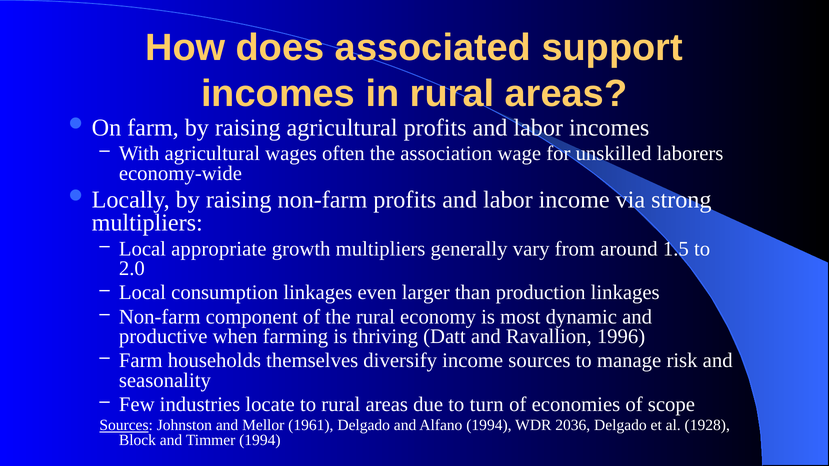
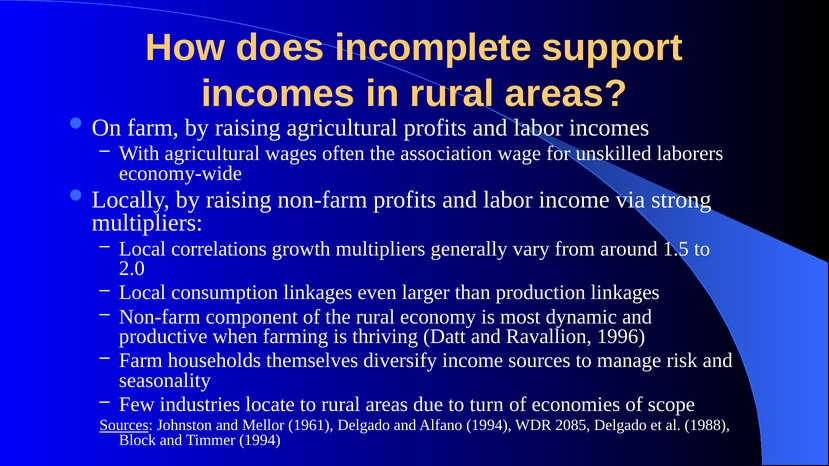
associated: associated -> incomplete (433, 48)
appropriate: appropriate -> correlations (219, 249)
2036: 2036 -> 2085 (573, 426)
1928: 1928 -> 1988 (707, 426)
